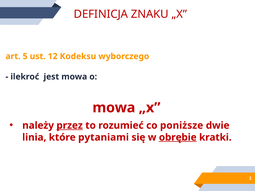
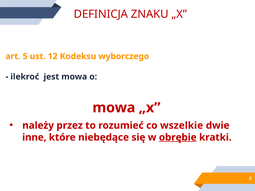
przez underline: present -> none (70, 126)
poniższe: poniższe -> wszelkie (182, 126)
linia: linia -> inne (34, 138)
pytaniami: pytaniami -> niebędące (104, 138)
